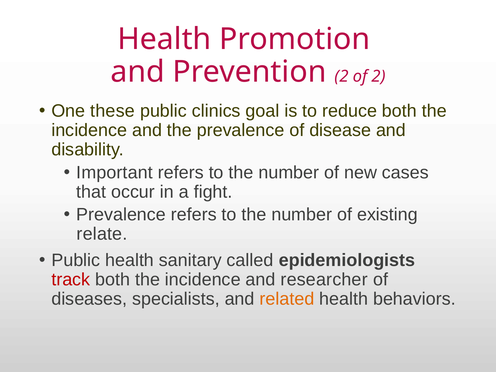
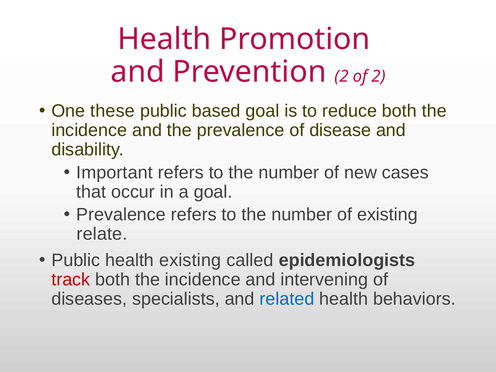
clinics: clinics -> based (216, 111)
a fight: fight -> goal (213, 192)
health sanitary: sanitary -> existing (190, 260)
researcher: researcher -> intervening (324, 279)
related colour: orange -> blue (287, 299)
